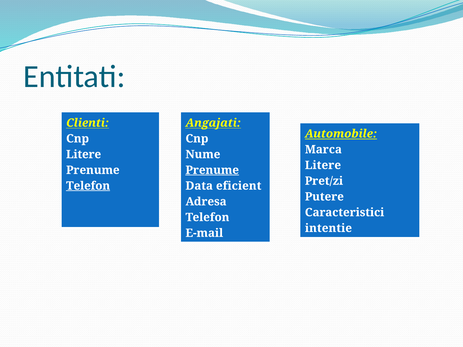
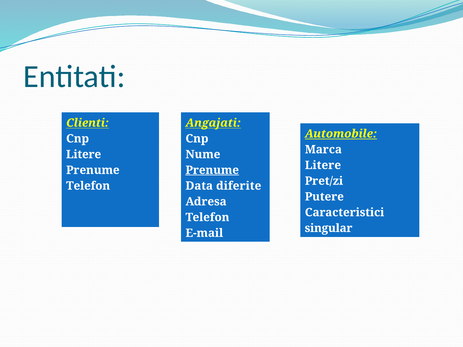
Telefon underline: present -> none (88, 186)
eficient: eficient -> diferite (239, 186)
intentie: intentie -> singular (329, 228)
